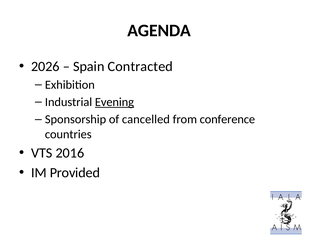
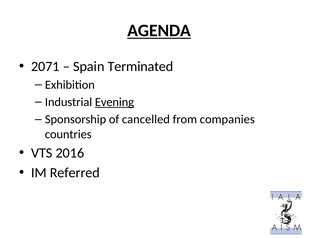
AGENDA underline: none -> present (159, 31)
2026: 2026 -> 2071 (45, 67)
Contracted: Contracted -> Terminated (140, 67)
conference: conference -> companies (227, 120)
Provided: Provided -> Referred (75, 173)
